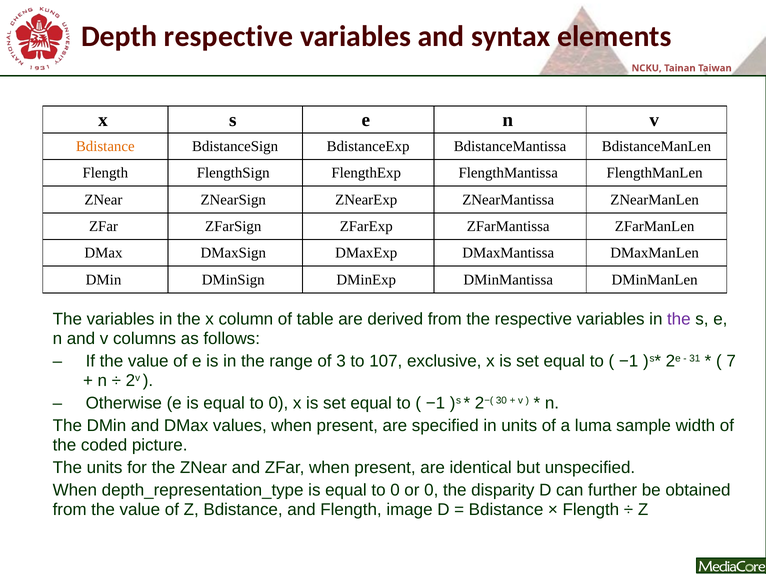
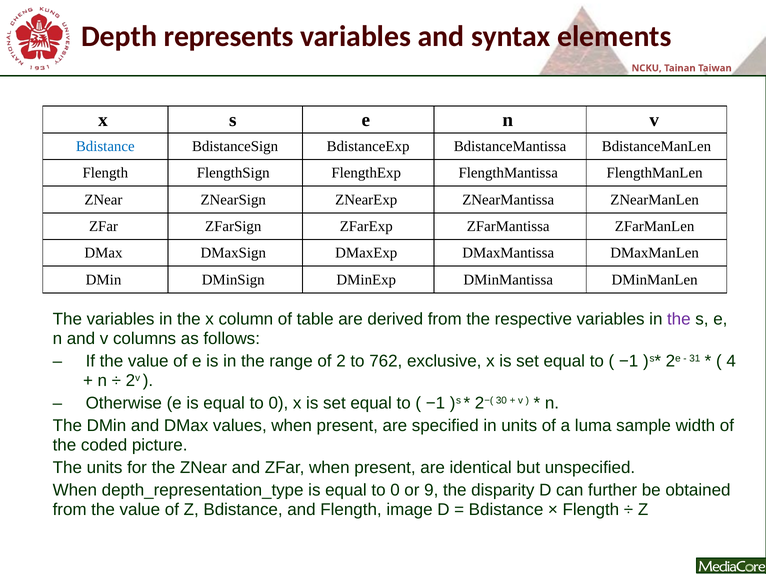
Depth respective: respective -> represents (229, 36)
Bdistance colour: orange -> blue (105, 146)
3: 3 -> 2 (341, 361)
107: 107 -> 762 (386, 361)
7: 7 -> 4 (731, 361)
or 0: 0 -> 9 (431, 491)
